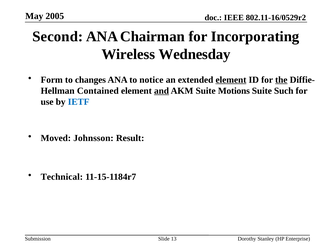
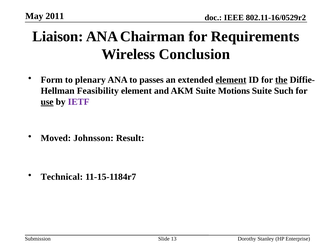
2005: 2005 -> 2011 (55, 16)
Second: Second -> Liaison (58, 36)
Incorporating: Incorporating -> Requirements (255, 36)
Wednesday: Wednesday -> Conclusion (194, 54)
changes: changes -> plenary (90, 80)
notice: notice -> passes (152, 80)
Contained: Contained -> Feasibility (98, 91)
and underline: present -> none (162, 91)
use underline: none -> present (47, 102)
IETF colour: blue -> purple (79, 102)
